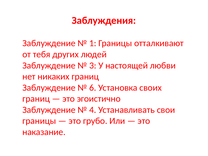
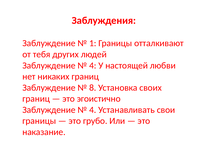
3: 3 -> 4 (93, 65)
6: 6 -> 8 (93, 88)
